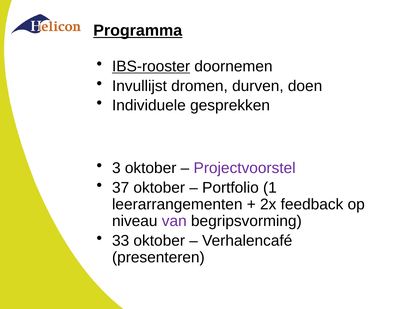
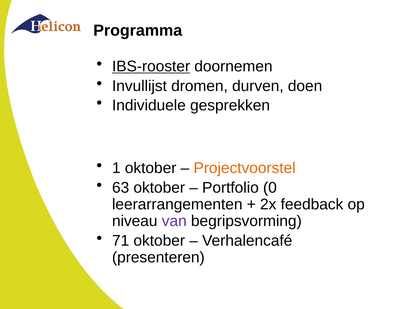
Programma underline: present -> none (138, 31)
3: 3 -> 1 (116, 168)
Projectvoorstel colour: purple -> orange (245, 168)
37: 37 -> 63 (121, 188)
1: 1 -> 0 (270, 188)
33: 33 -> 71 (121, 241)
